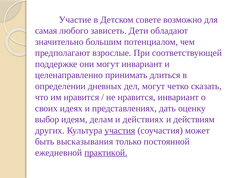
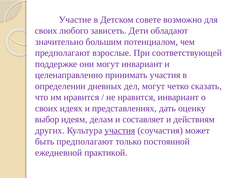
самая: самая -> своих (46, 31)
принимать длиться: длиться -> участия (165, 75)
действиях: действиях -> составляет (143, 120)
быть высказывания: высказывания -> предполагают (85, 142)
практикой underline: present -> none (106, 153)
